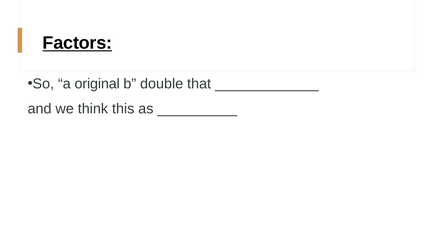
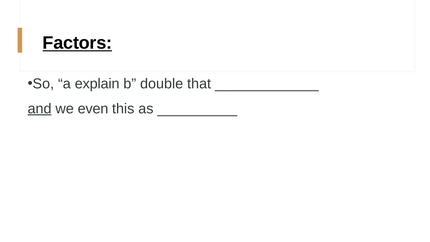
original: original -> explain (97, 84)
and underline: none -> present (40, 109)
think: think -> even (93, 109)
